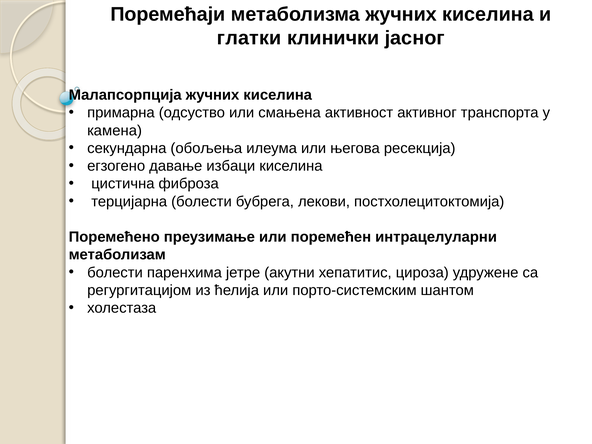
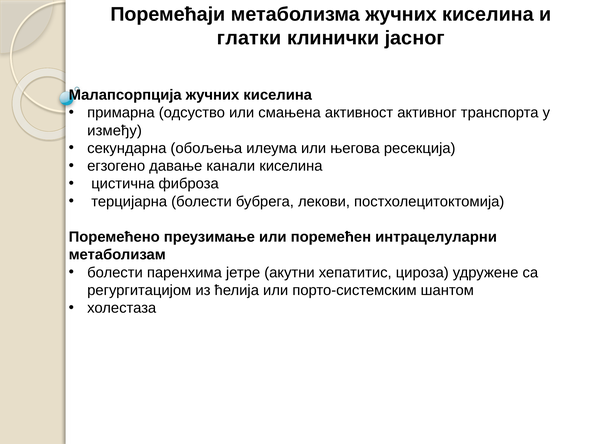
камена: камена -> између (115, 130)
избаци: избаци -> канали (231, 166)
